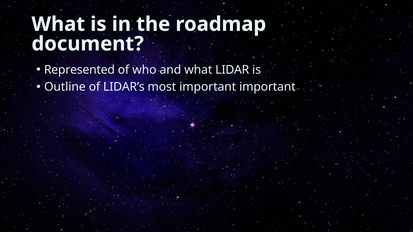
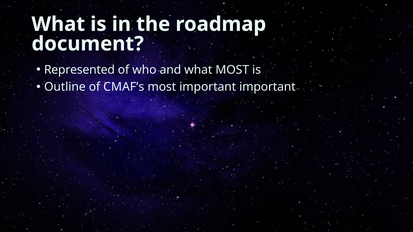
what LIDAR: LIDAR -> MOST (232, 70)
LIDAR’s: LIDAR’s -> CMAF’s (124, 87)
